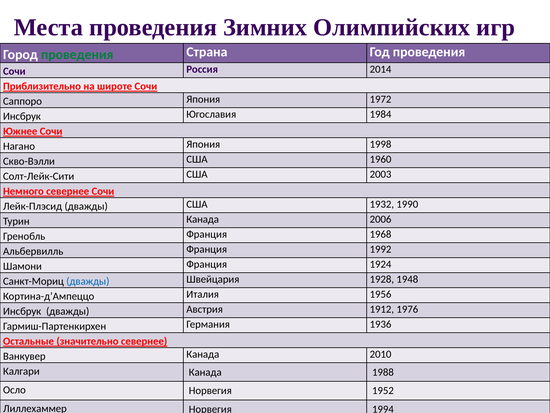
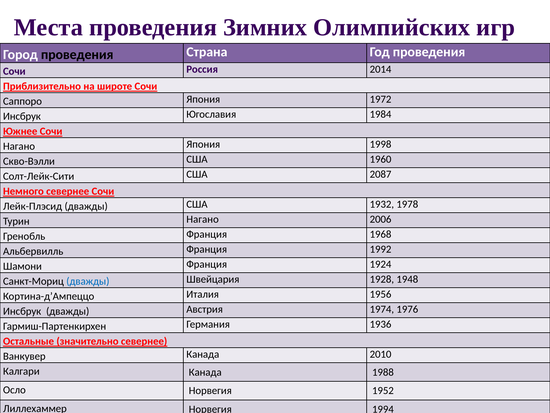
проведения colour: green -> black (77, 54)
2003: 2003 -> 2087 (381, 174)
1990: 1990 -> 1978 (407, 204)
Турин Канада: Канада -> Нагано (203, 219)
1912: 1912 -> 1974 (382, 309)
